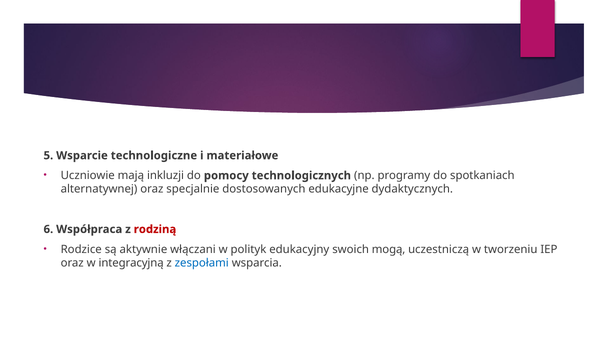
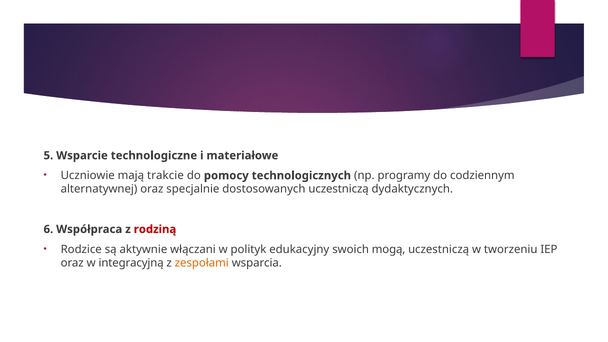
inkluzji: inkluzji -> trakcie (165, 176)
spotkaniach: spotkaniach -> codziennym (482, 176)
dostosowanych edukacyjne: edukacyjne -> uczestniczą (339, 189)
zespołami colour: blue -> orange (202, 263)
